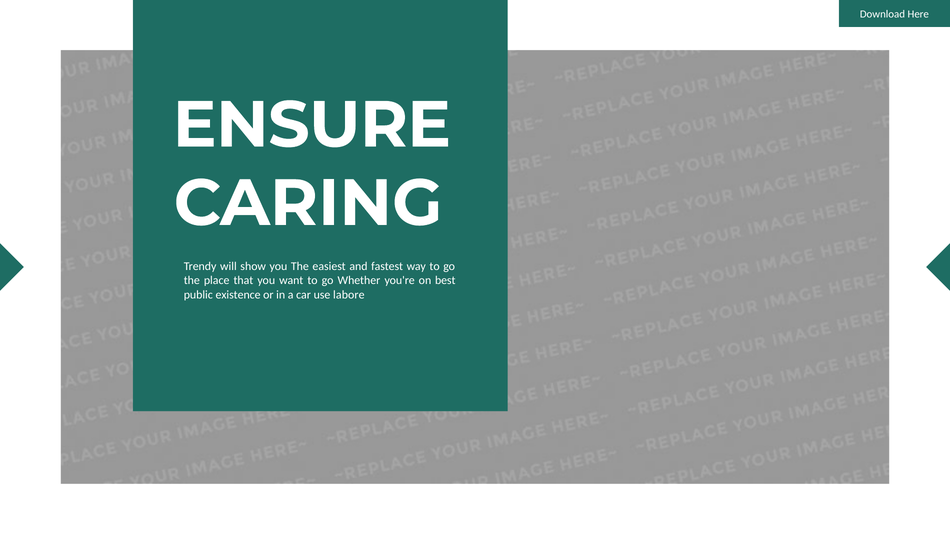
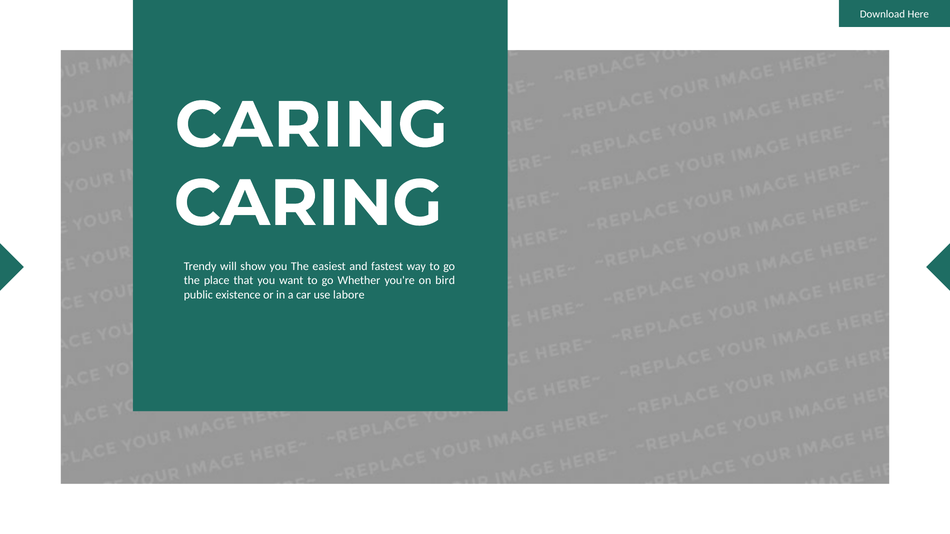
ENSURE: ENSURE -> CARING (311, 125)
best: best -> bird (445, 281)
